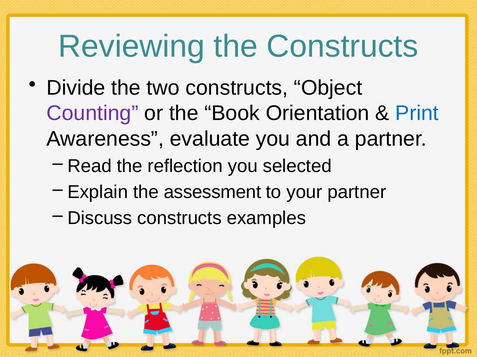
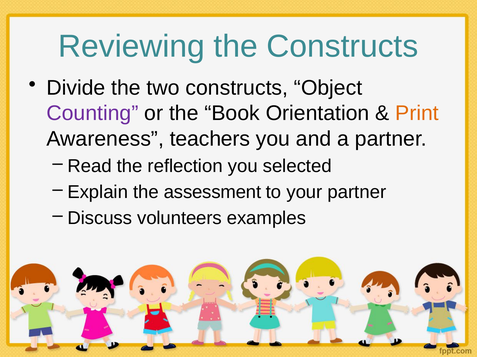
Print colour: blue -> orange (417, 114)
evaluate: evaluate -> teachers (210, 139)
Discuss constructs: constructs -> volunteers (180, 218)
